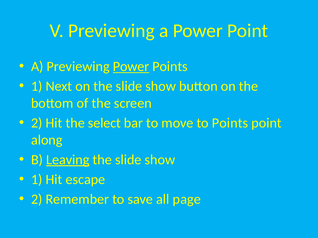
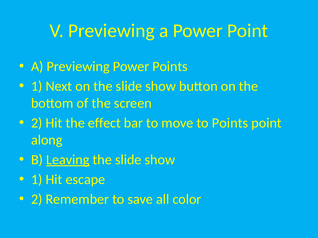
Power underline: present -> none (131, 67)
select: select -> effect (104, 123)
page: page -> color (187, 200)
